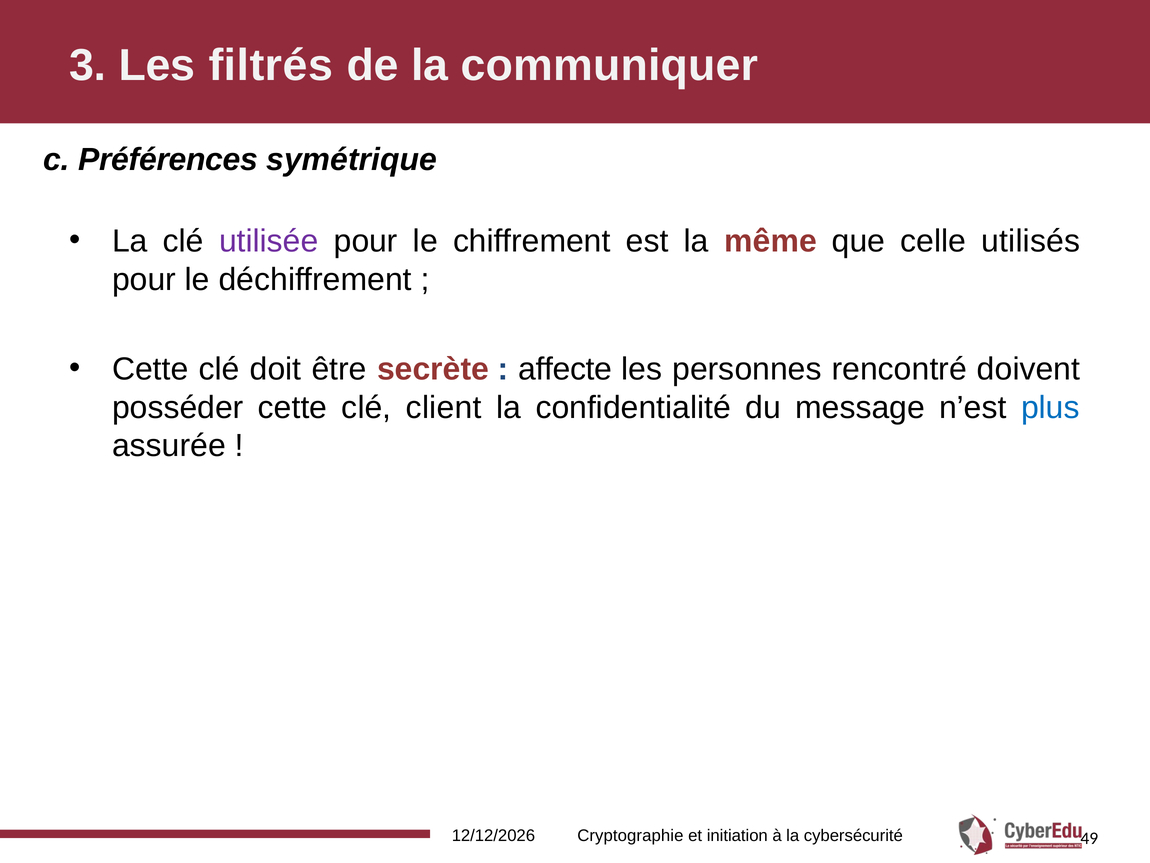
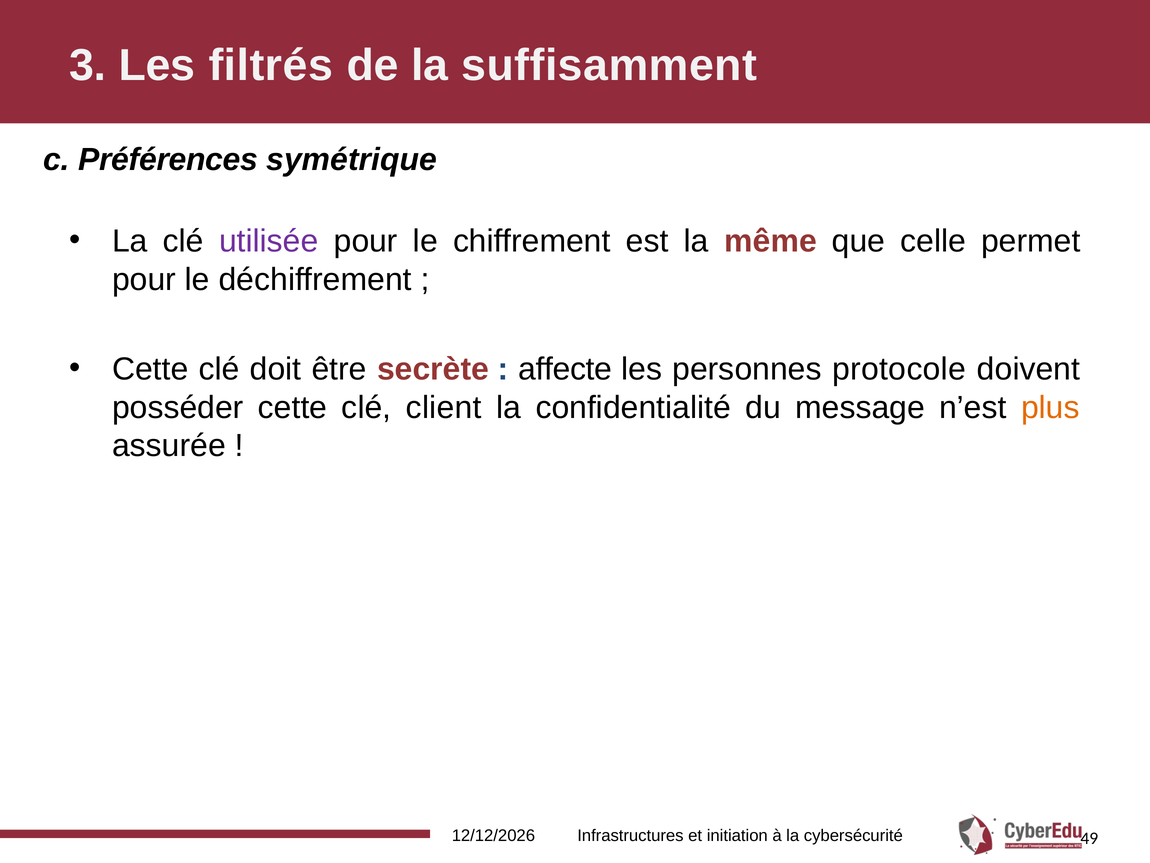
communiquer: communiquer -> suffisamment (609, 65)
utilisés: utilisés -> permet (1031, 241)
rencontré: rencontré -> protocole (899, 369)
plus colour: blue -> orange (1050, 407)
Cryptographie: Cryptographie -> Infrastructures (630, 835)
